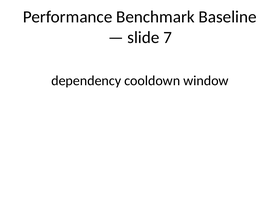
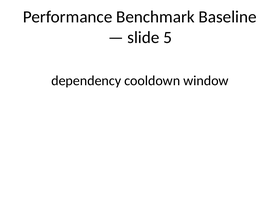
7: 7 -> 5 (168, 37)
